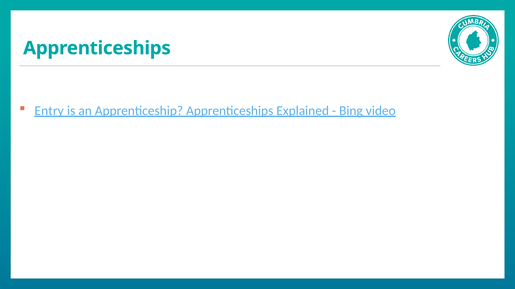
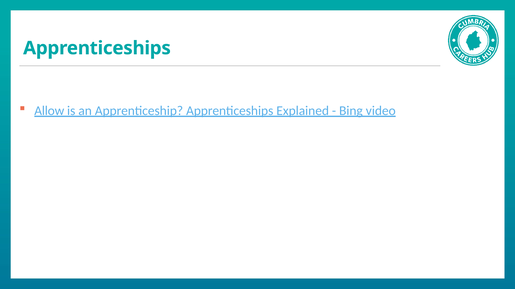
Entry: Entry -> Allow (49, 111)
